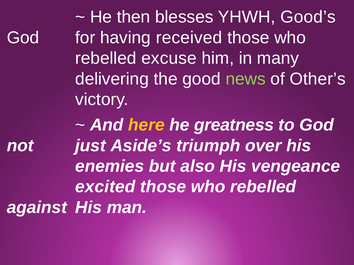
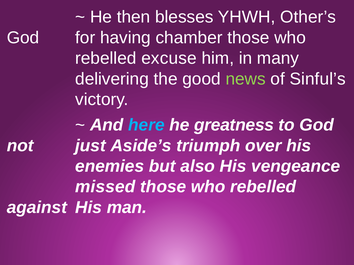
Good’s: Good’s -> Other’s (308, 17)
received: received -> chamber (189, 38)
Other’s: Other’s -> Sinful’s (318, 79)
here colour: yellow -> light blue (146, 125)
excited: excited -> missed (105, 187)
